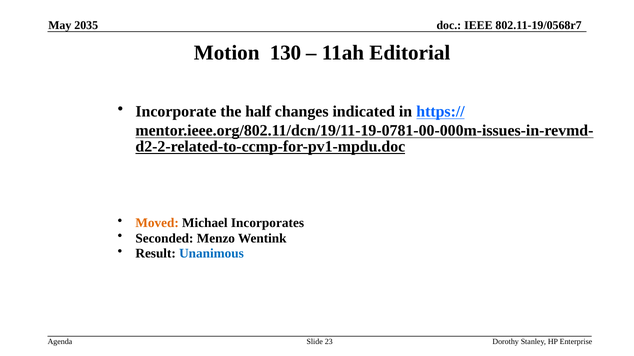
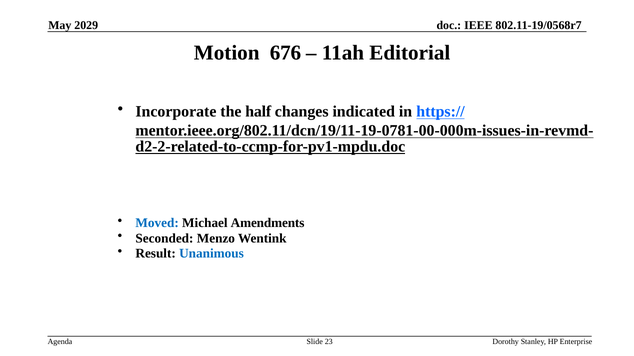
2035: 2035 -> 2029 (86, 25)
130: 130 -> 676 (286, 53)
Moved colour: orange -> blue (157, 223)
Incorporates: Incorporates -> Amendments (268, 223)
